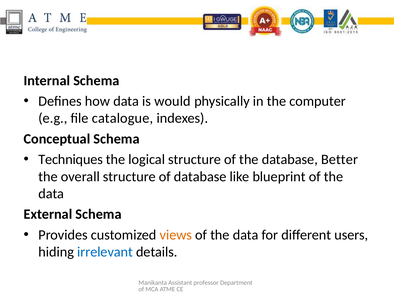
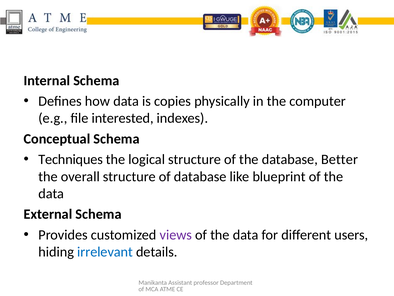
would: would -> copies (173, 101)
catalogue: catalogue -> interested (123, 118)
views colour: orange -> purple (176, 234)
